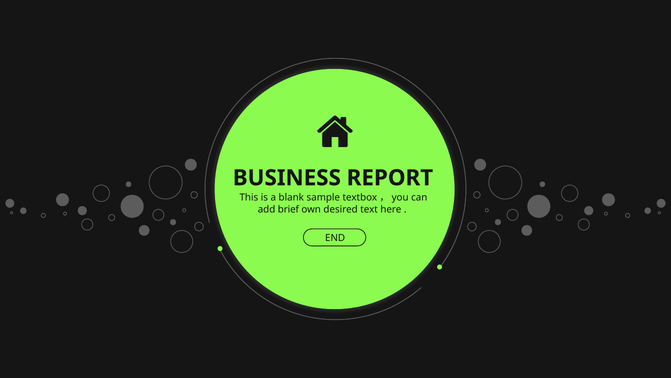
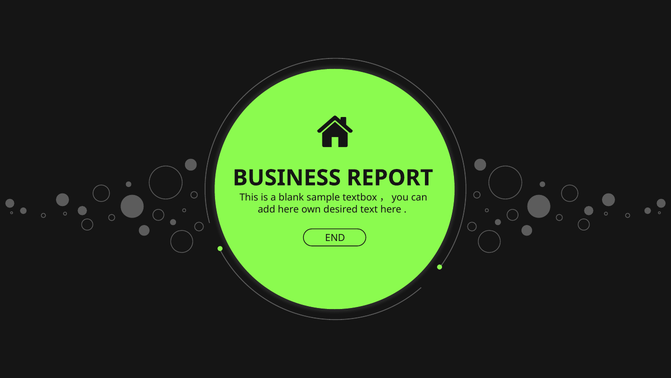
add brief: brief -> here (288, 209)
